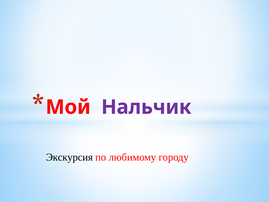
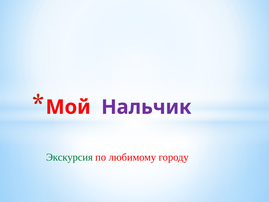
Экскурсия colour: black -> green (69, 157)
